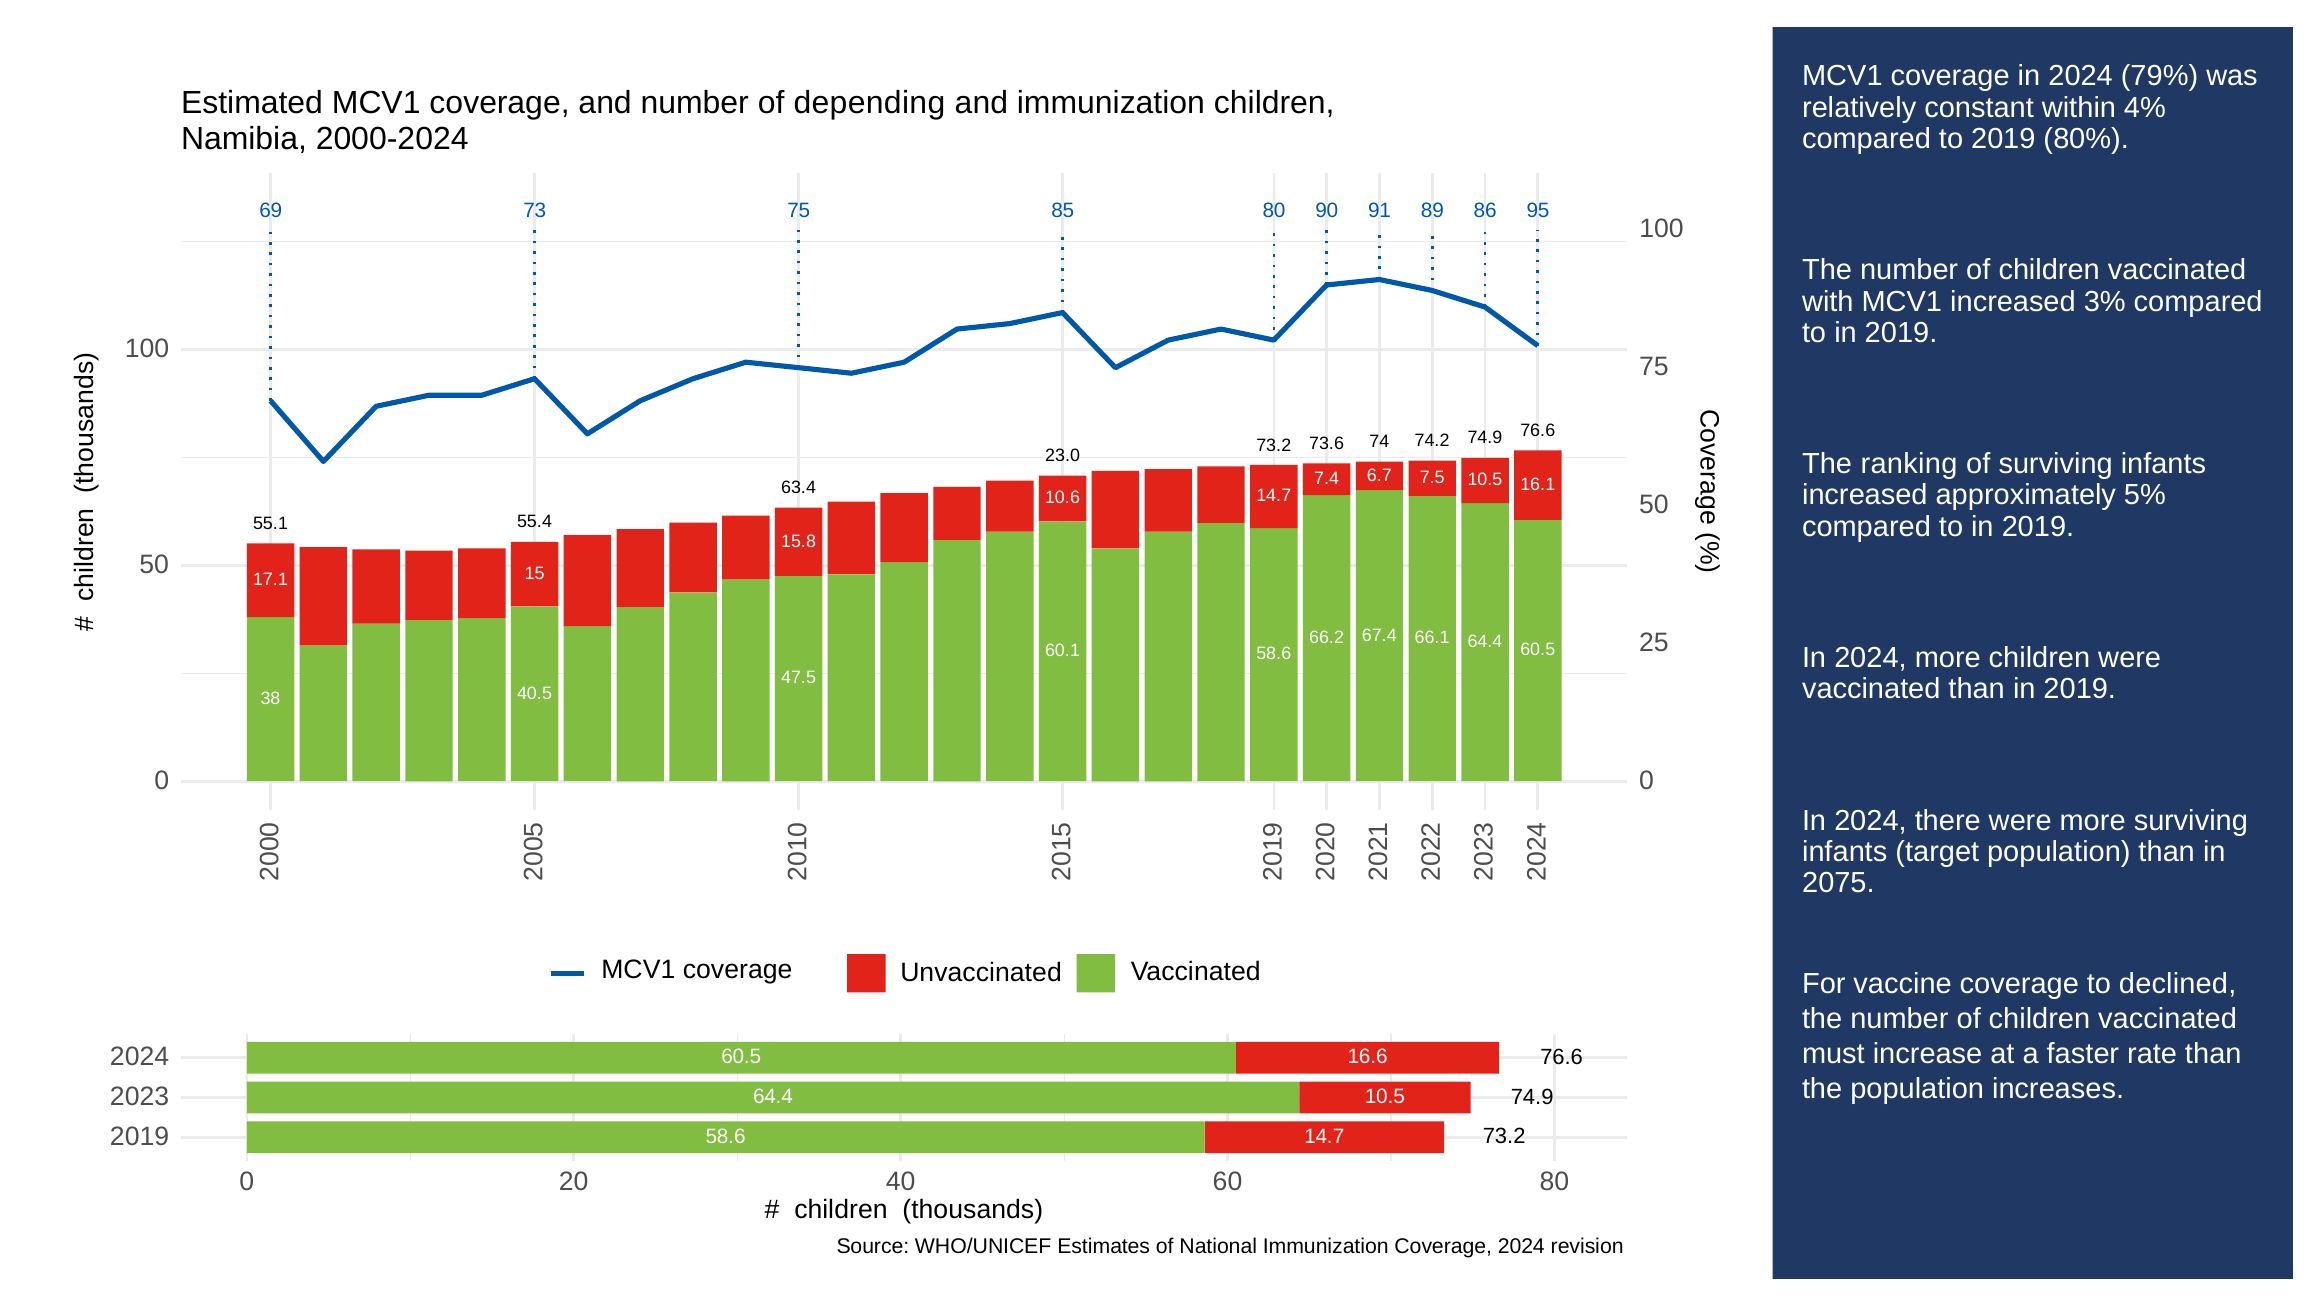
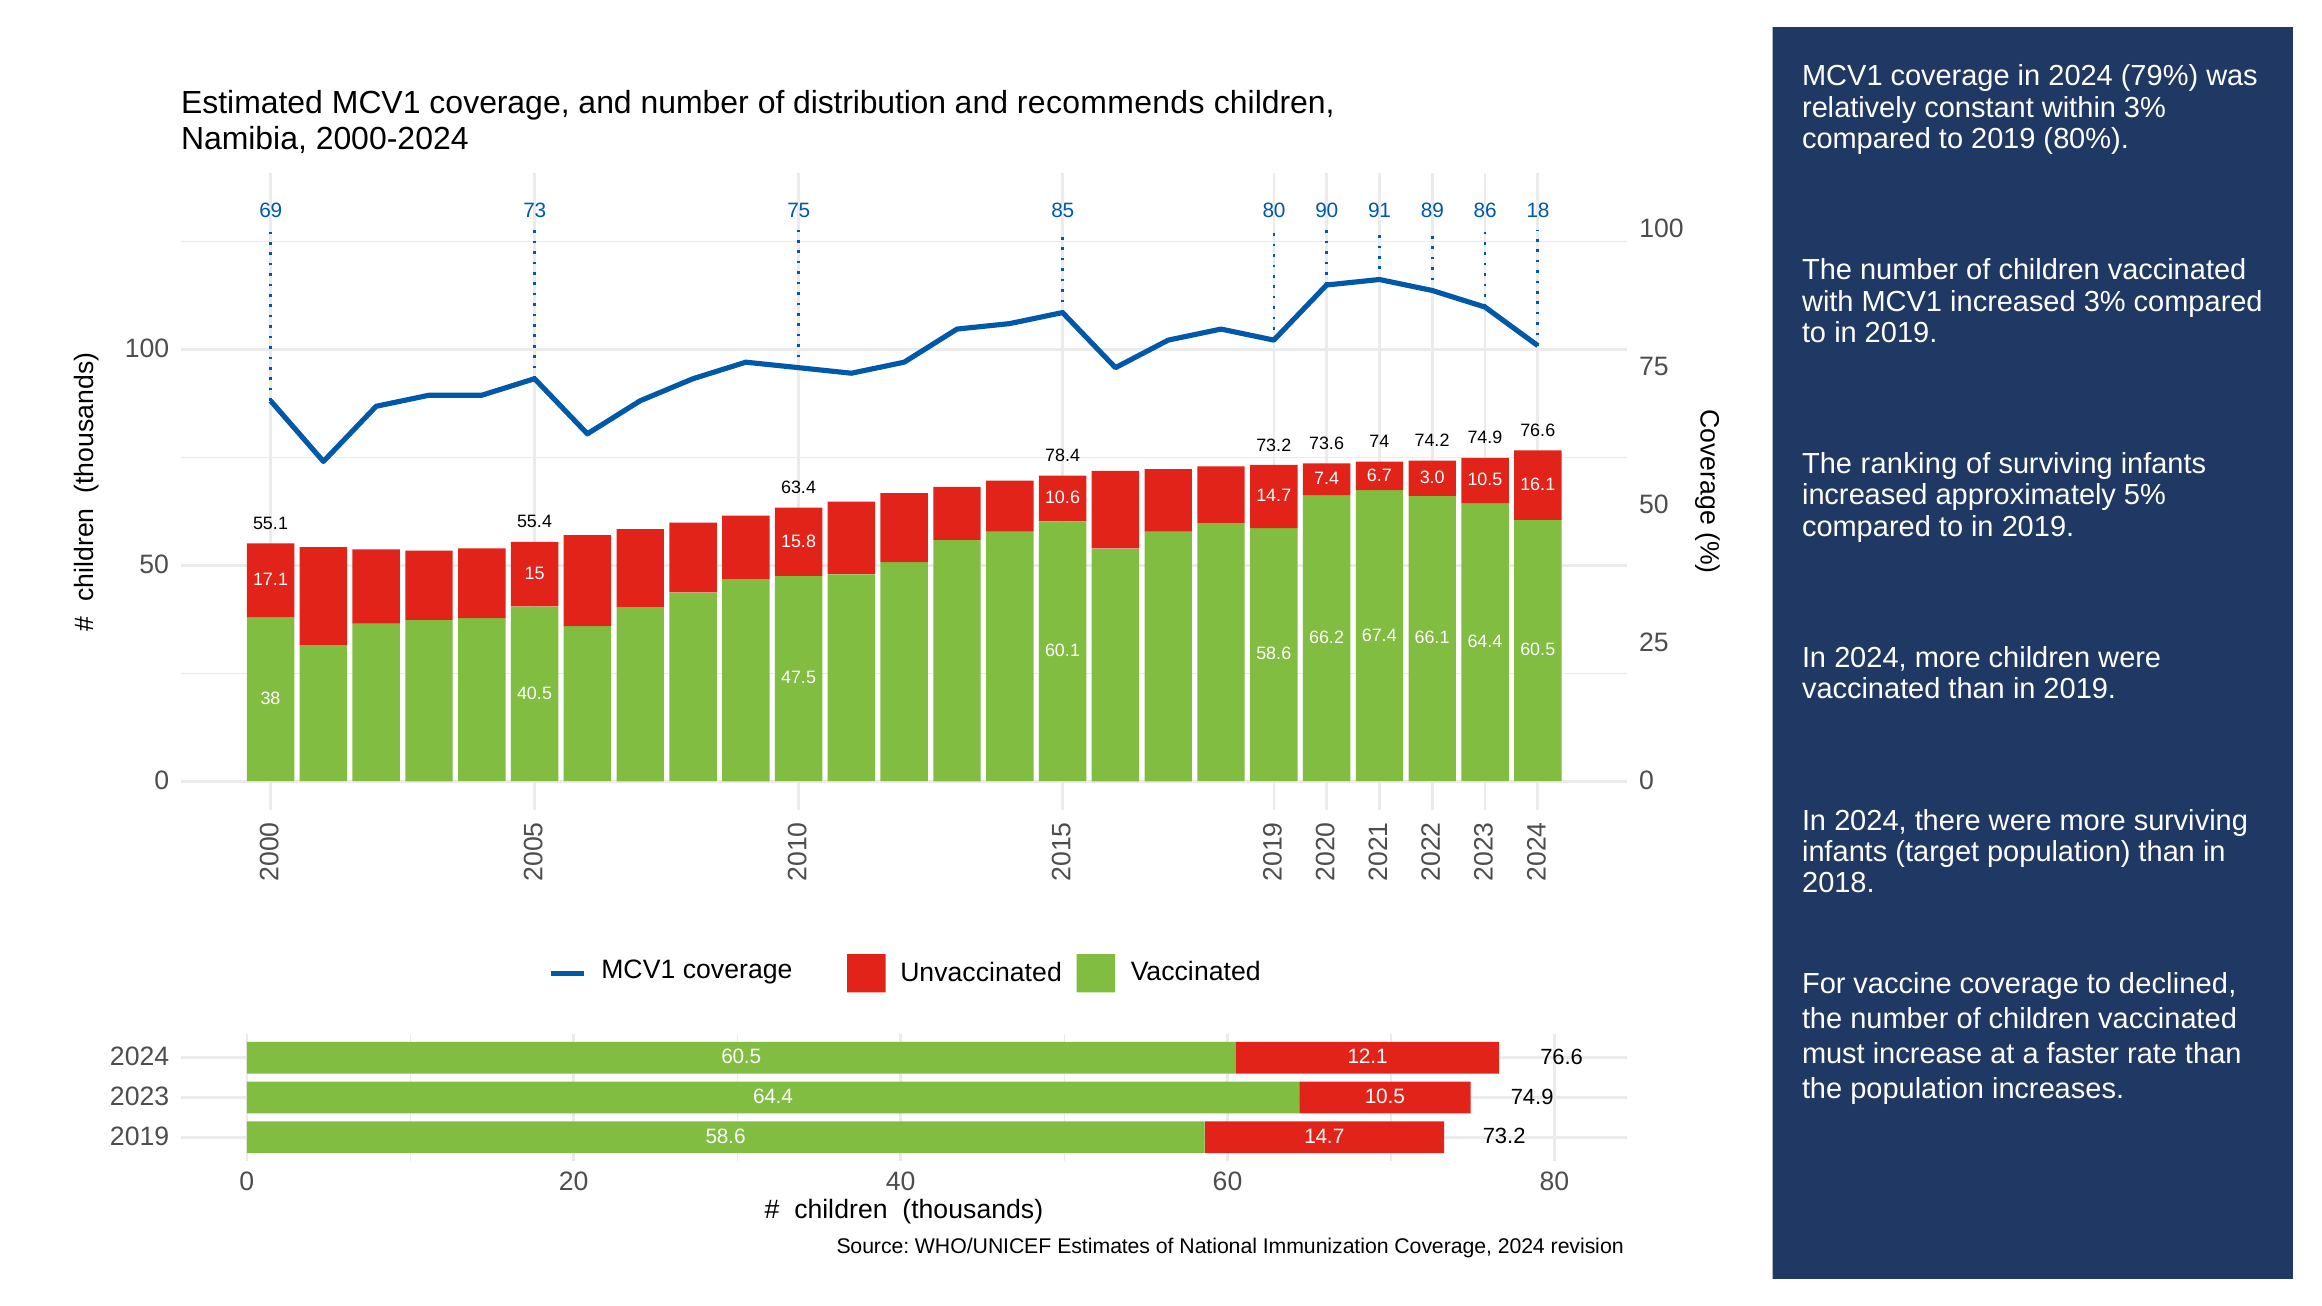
depending: depending -> distribution (870, 103)
and immunization: immunization -> recommends (1111, 103)
within 4%: 4% -> 3% (2145, 108)
95: 95 -> 18 (1538, 211)
23.0: 23.0 -> 78.4 (1063, 456)
7.5: 7.5 -> 3.0 (1432, 478)
2075: 2075 -> 2018 (1838, 883)
16.6: 16.6 -> 12.1 (1368, 1057)
